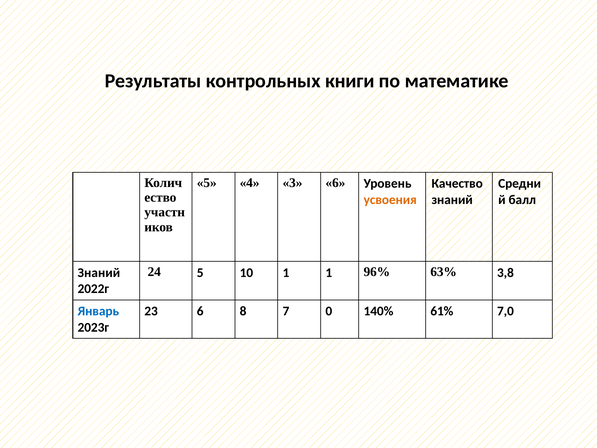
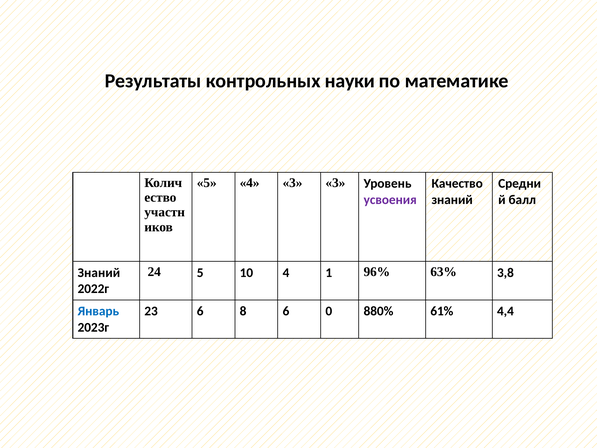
книги: книги -> науки (350, 81)
3 6: 6 -> 3 (335, 183)
усвоения colour: orange -> purple (390, 200)
10 1: 1 -> 4 (286, 273)
8 7: 7 -> 6 (286, 311)
140%: 140% -> 880% (378, 311)
7,0: 7,0 -> 4,4 (505, 311)
